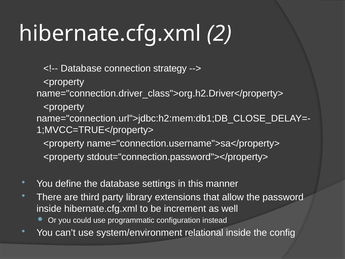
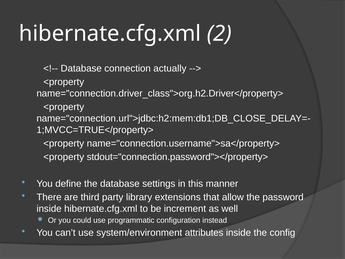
strategy: strategy -> actually (170, 68)
relational: relational -> attributes (204, 233)
